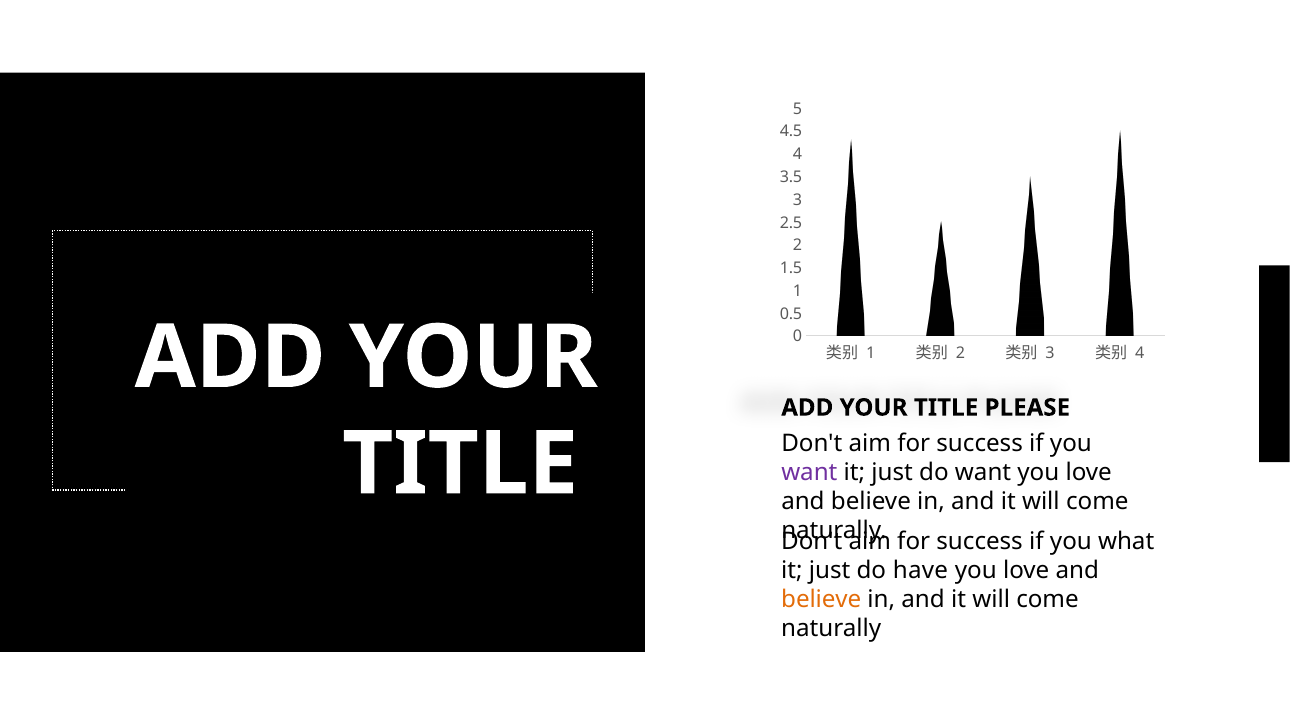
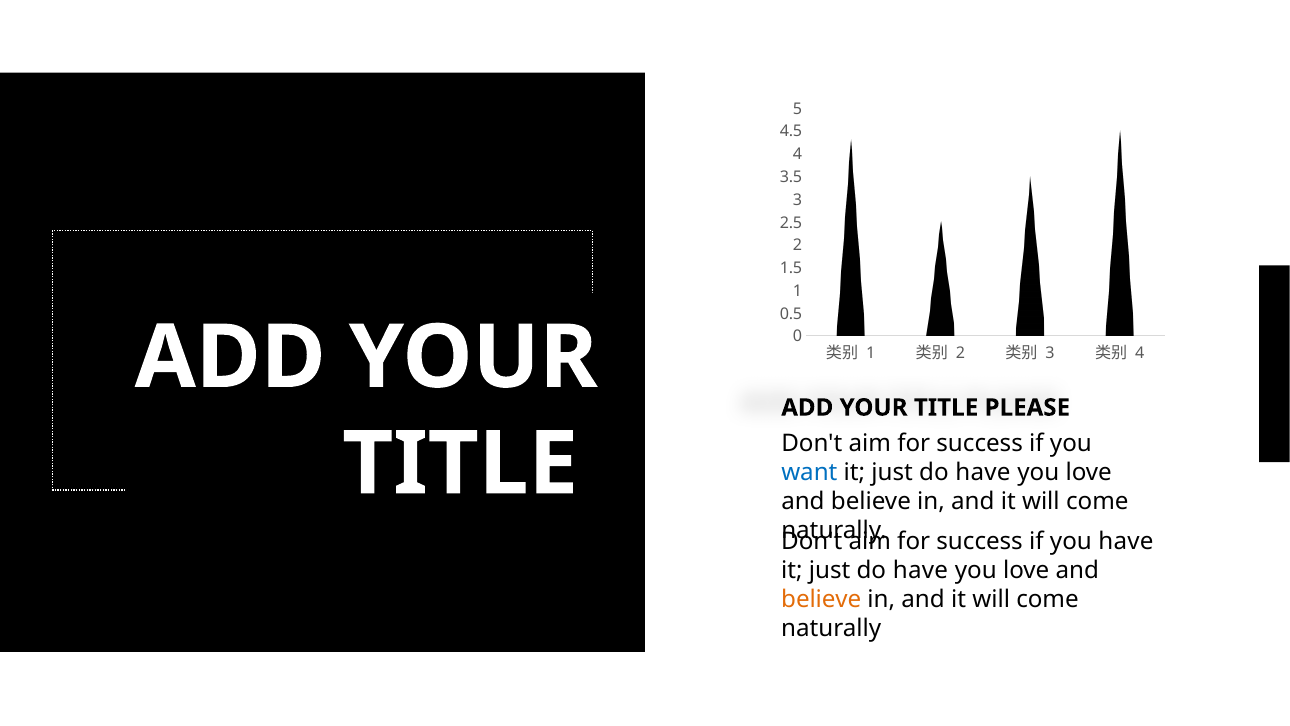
want colour: purple -> blue (809, 472)
want: want -> have (983, 472)
you what: what -> have (1126, 541)
